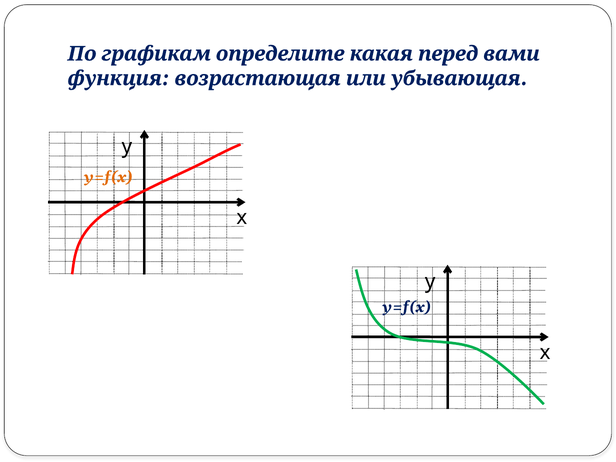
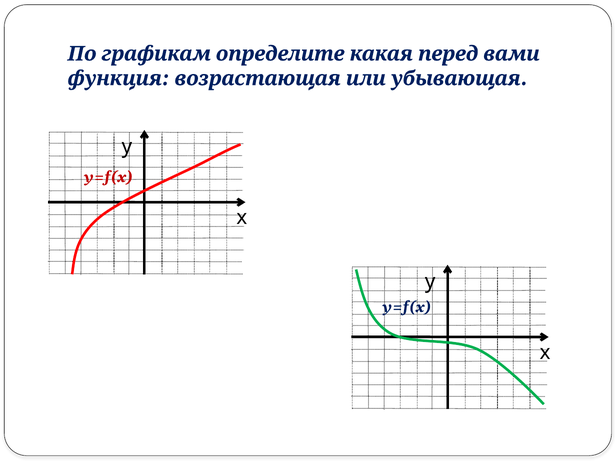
y=f(x colour: orange -> red (108, 177)
